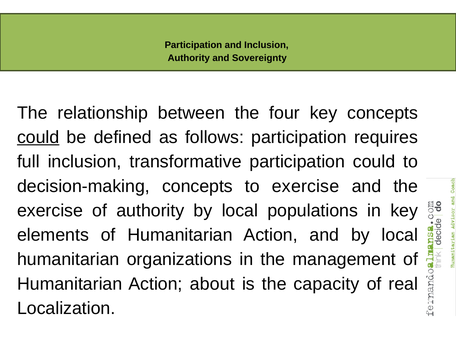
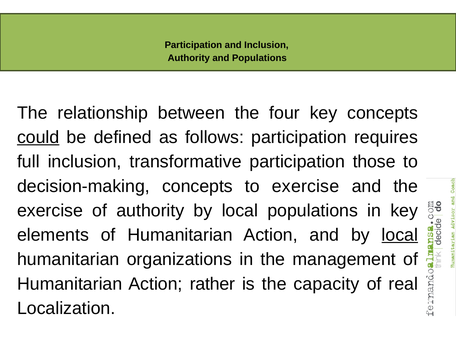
and Sovereignty: Sovereignty -> Populations (259, 58)
participation could: could -> those (374, 162)
local underline: none -> present (400, 235)
about: about -> rather (212, 284)
